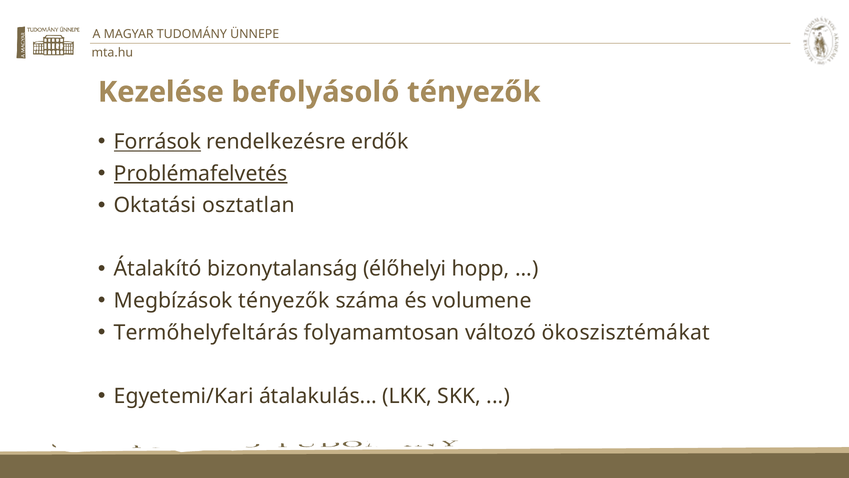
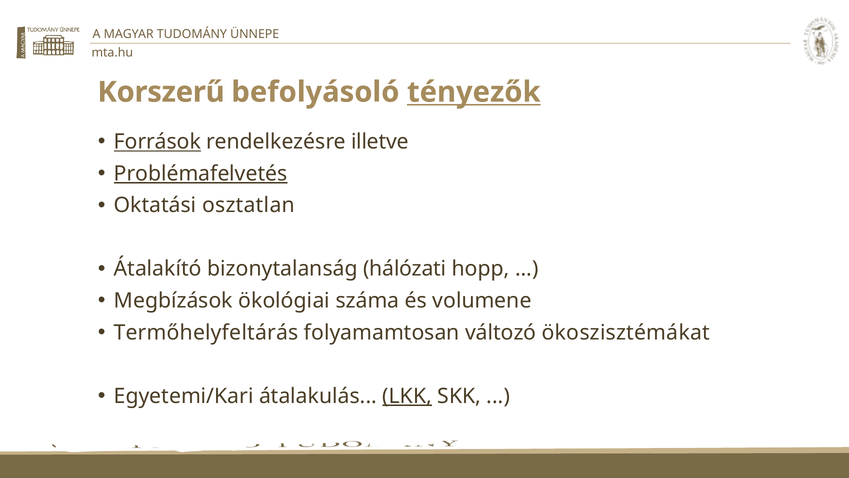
Kezelése: Kezelése -> Korszerű (161, 92)
tényezők underline: none -> present (474, 92)
erdők: erdők -> illetve (380, 142)
élőhelyi: élőhelyi -> hálózati (405, 269)
Megbízások tényezők: tényezők -> ökológiai (284, 301)
LKK underline: none -> present (407, 396)
